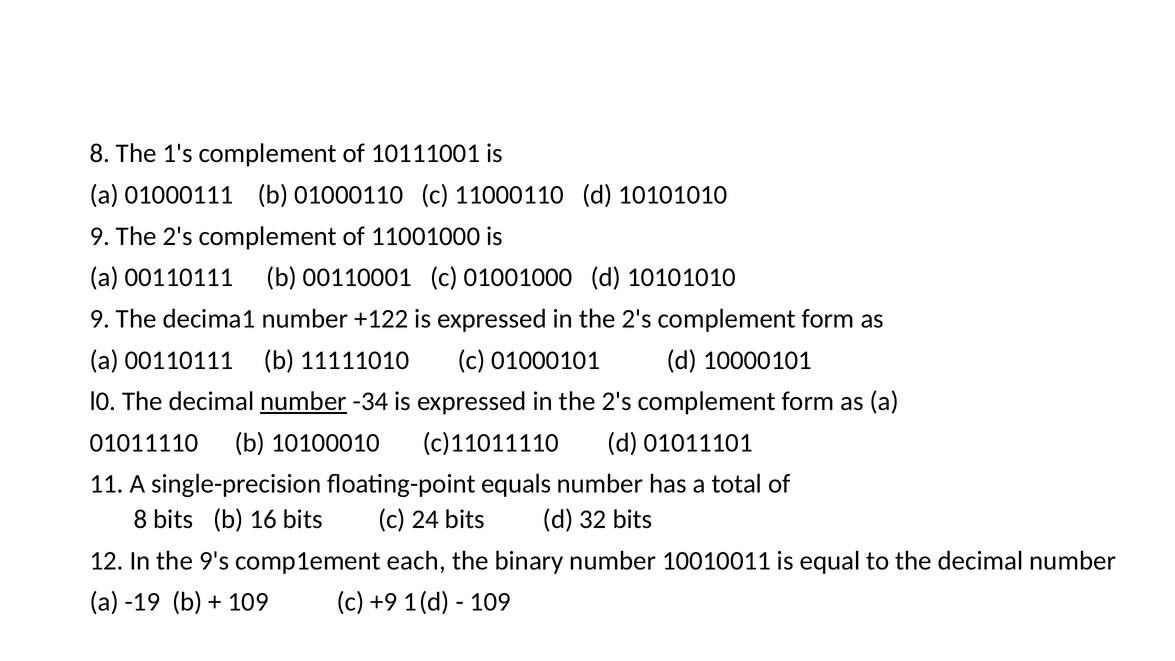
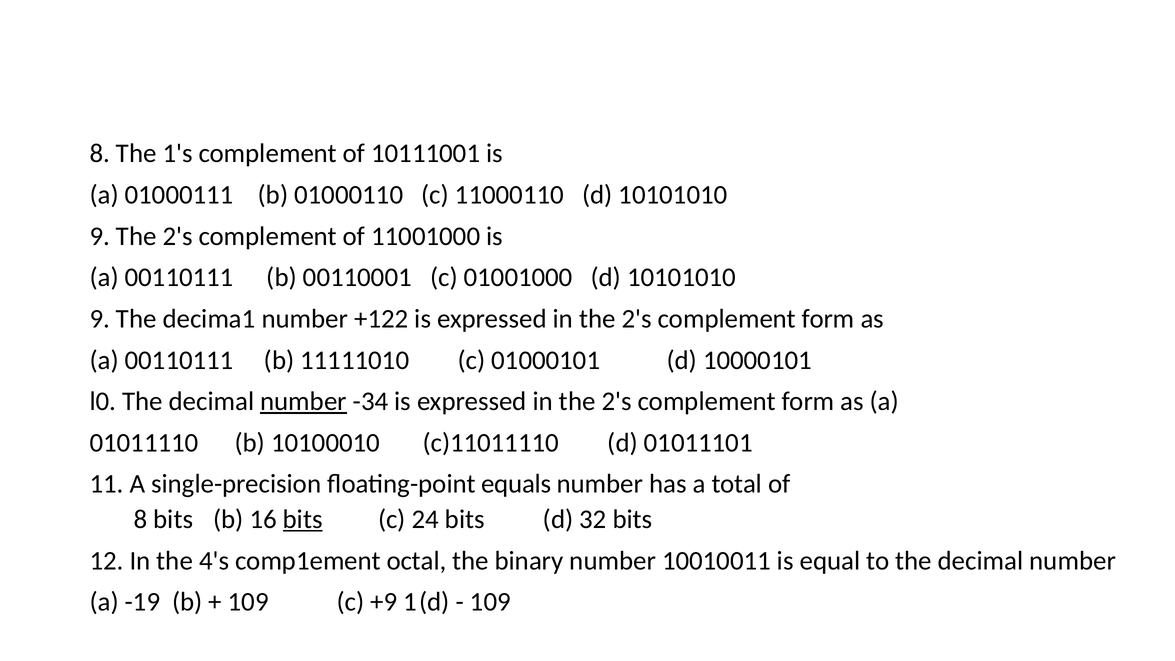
bits underline: none -> present (303, 519)
9's: 9's -> 4's (214, 561)
each: each -> octal (416, 561)
